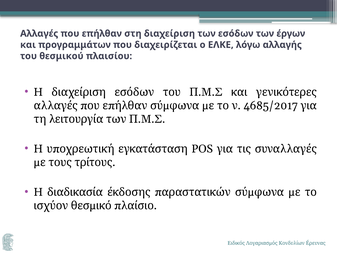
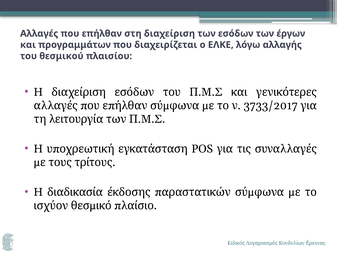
4685/2017: 4685/2017 -> 3733/2017 (271, 106)
